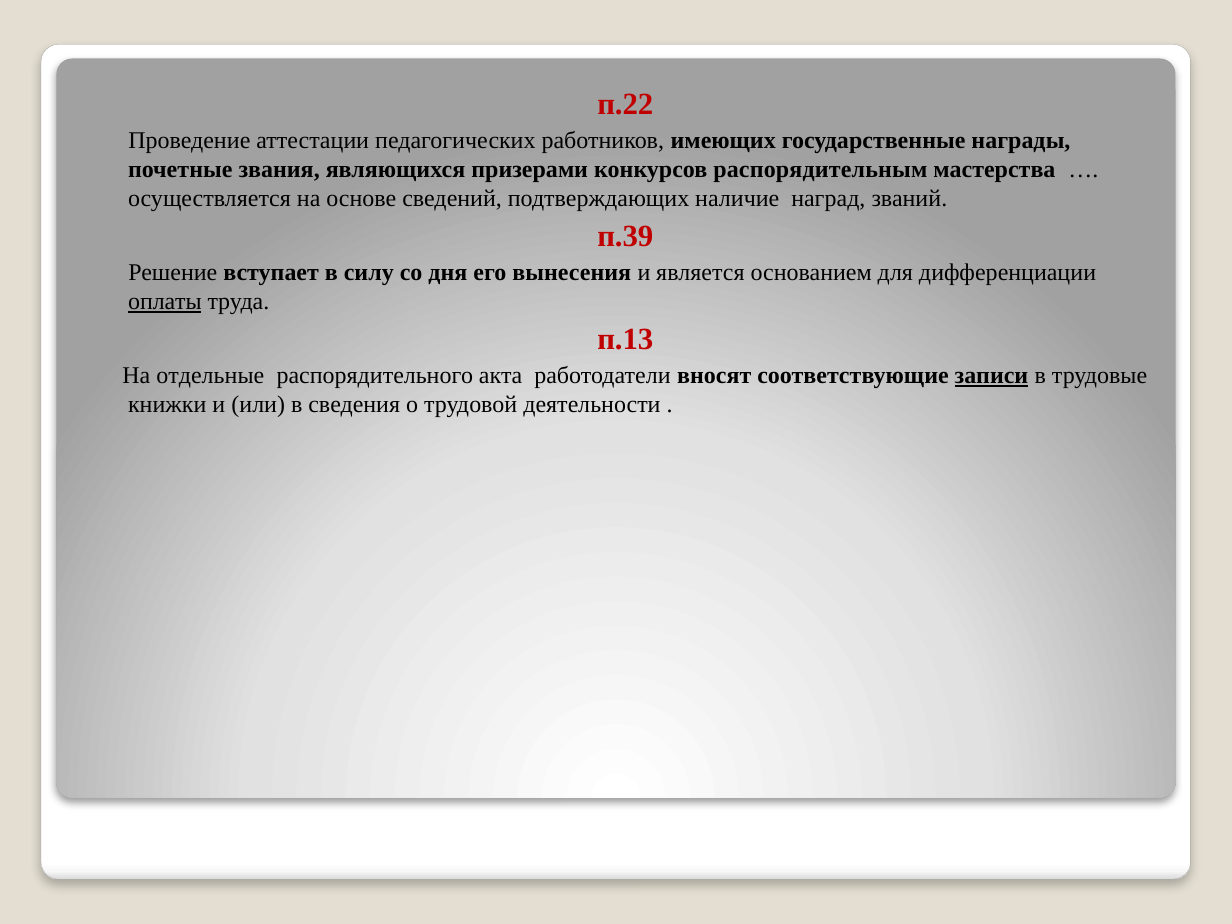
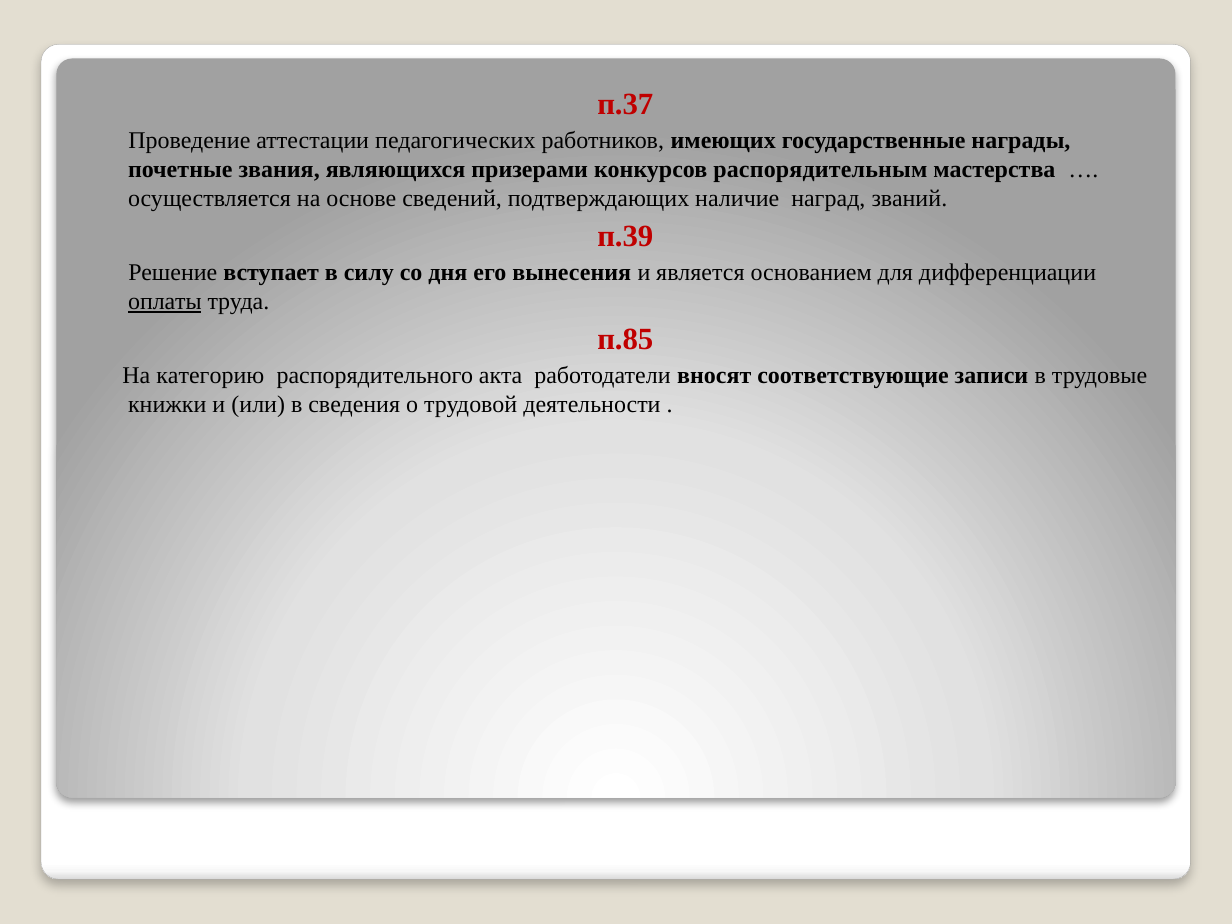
п.22: п.22 -> п.37 (625, 104)
п.13: п.13 -> п.85 (625, 339)
отдельные: отдельные -> категорию (210, 376)
записи underline: present -> none (991, 376)
